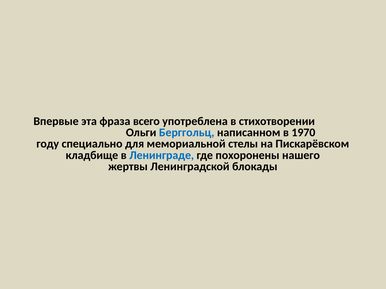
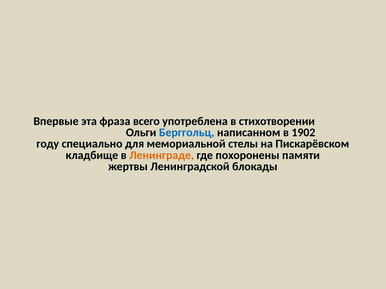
1970: 1970 -> 1902 (303, 133)
Ленинграде colour: blue -> orange (162, 155)
нашего: нашего -> памяти (301, 155)
